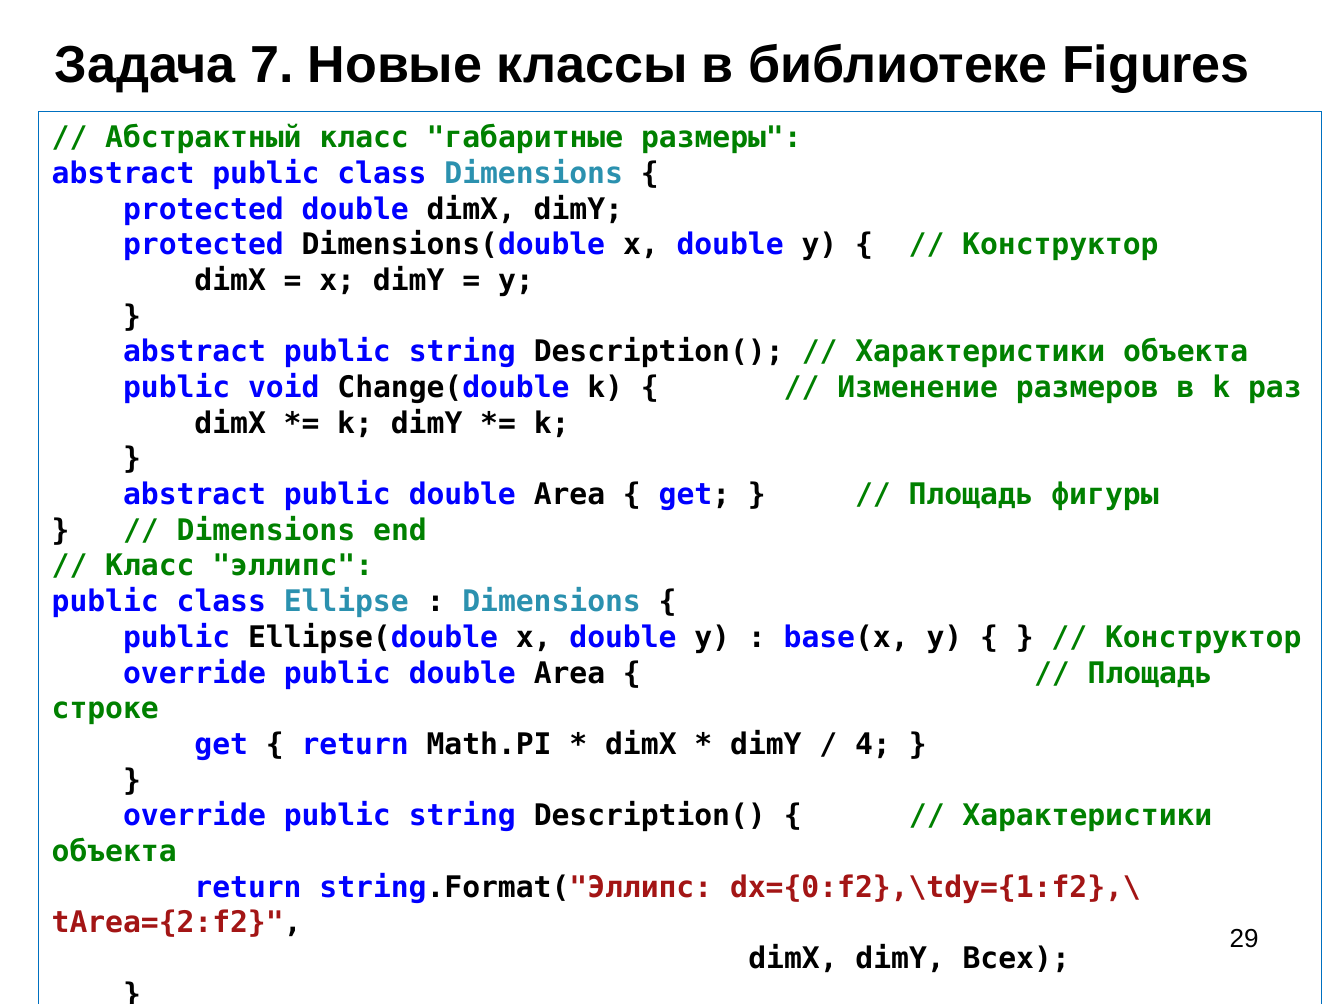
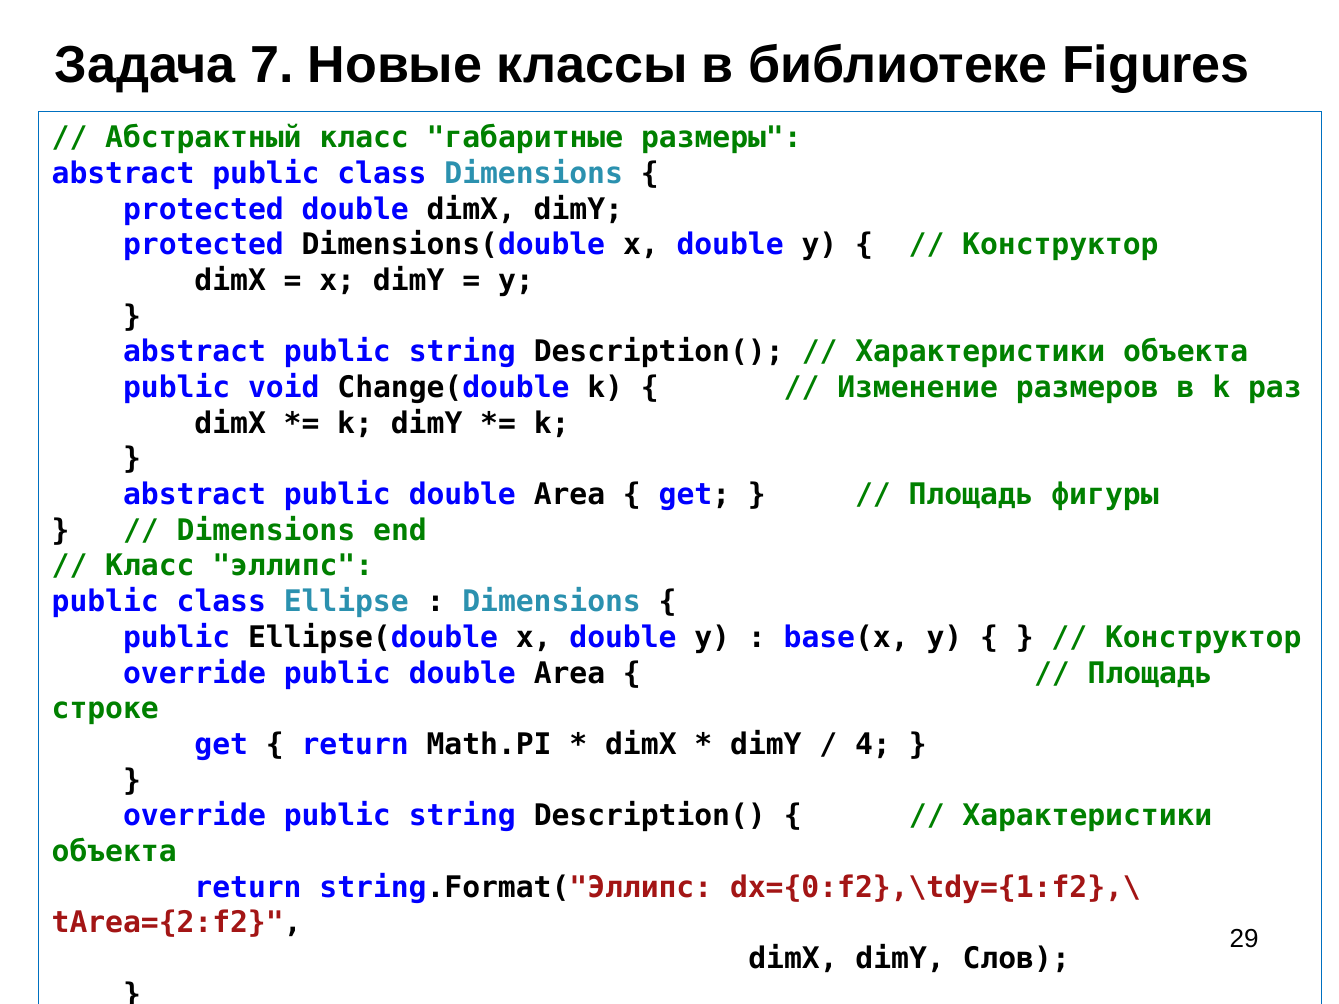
Всех: Всех -> Слов (1016, 959)
